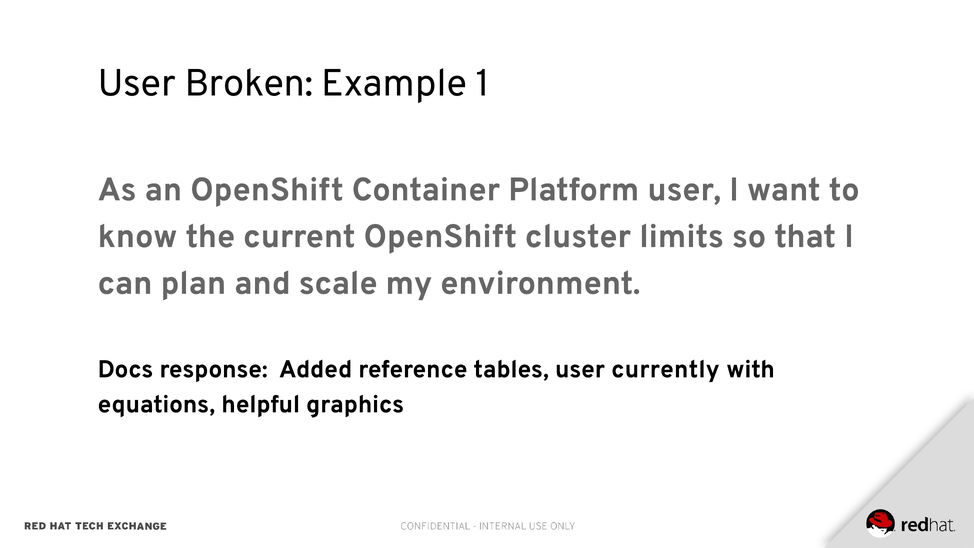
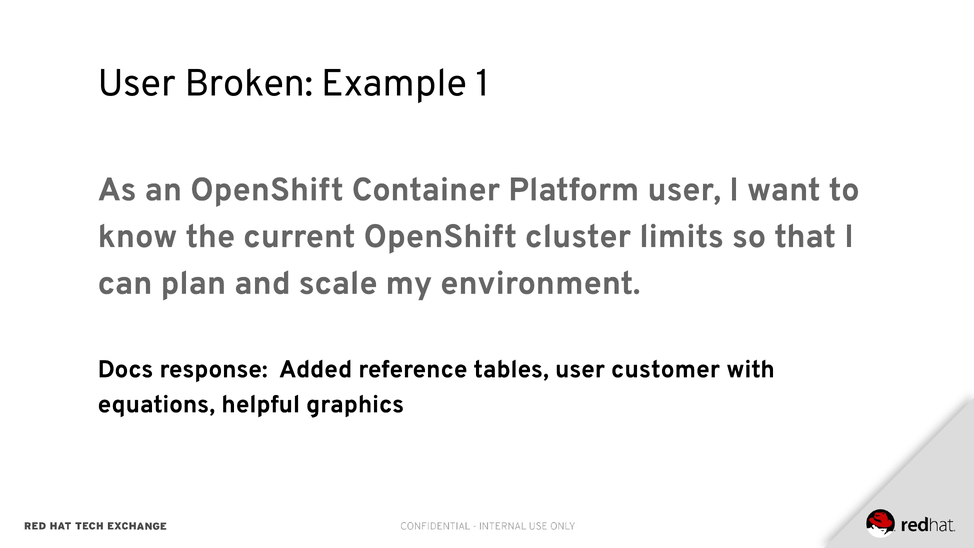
currently: currently -> customer (666, 369)
